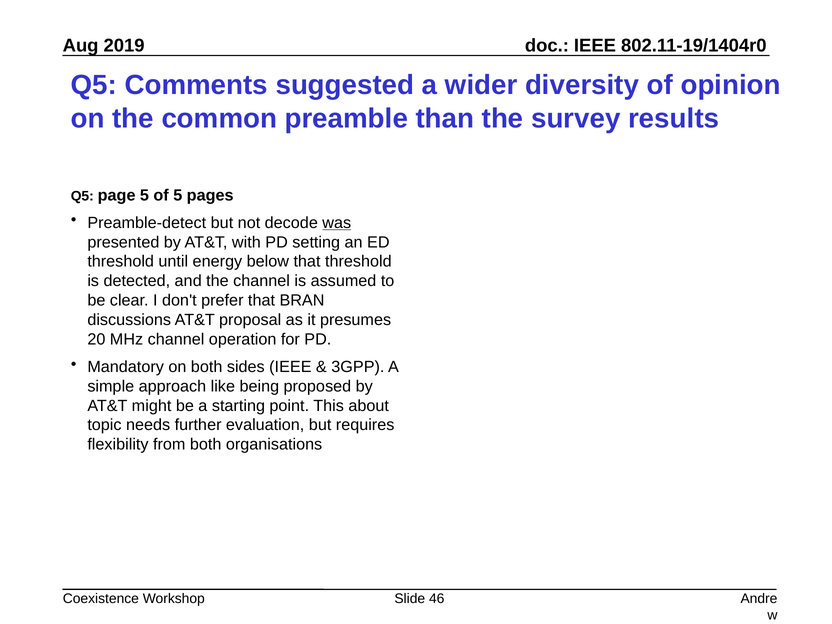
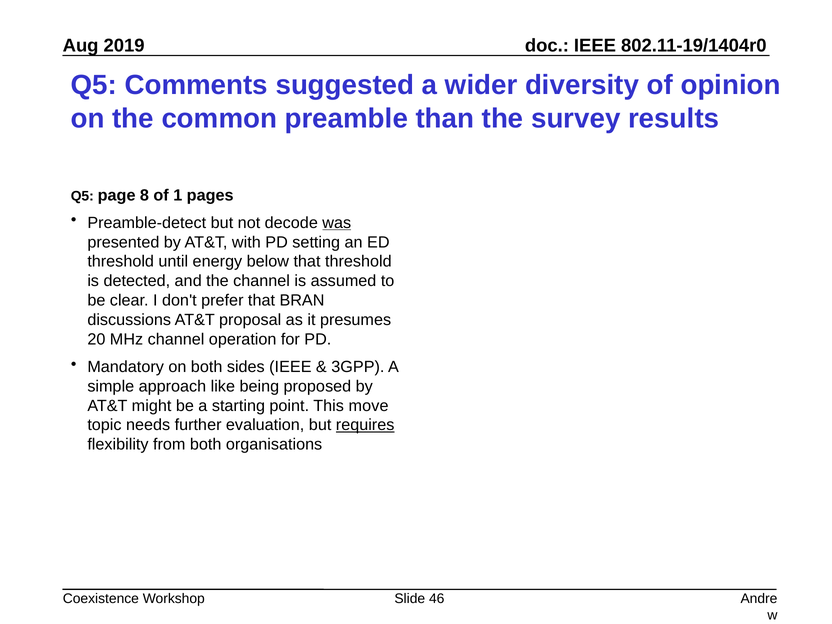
page 5: 5 -> 8 (144, 195)
of 5: 5 -> 1 (178, 195)
about: about -> move (369, 406)
requires underline: none -> present (365, 425)
